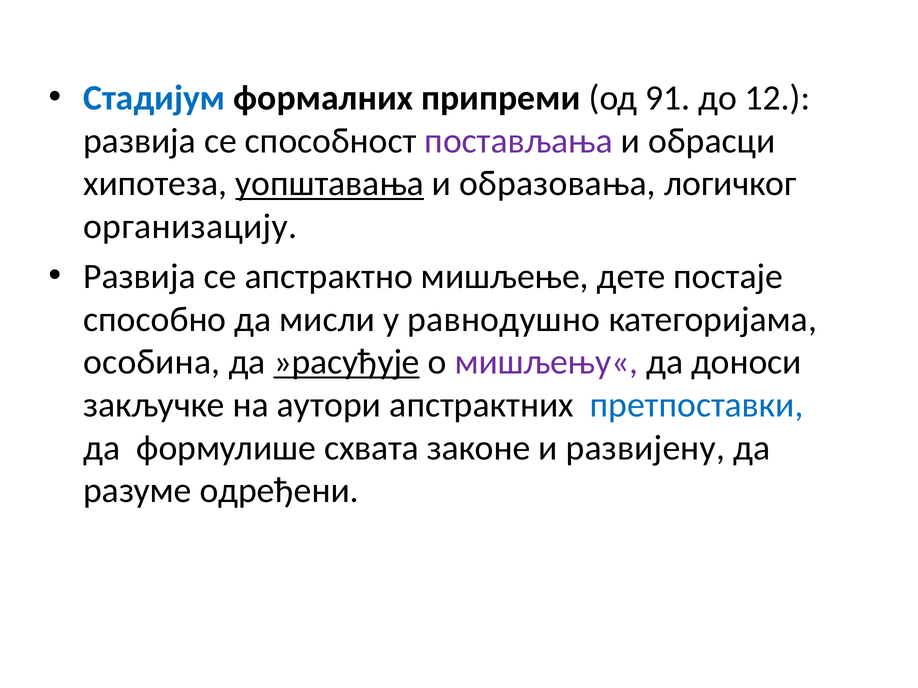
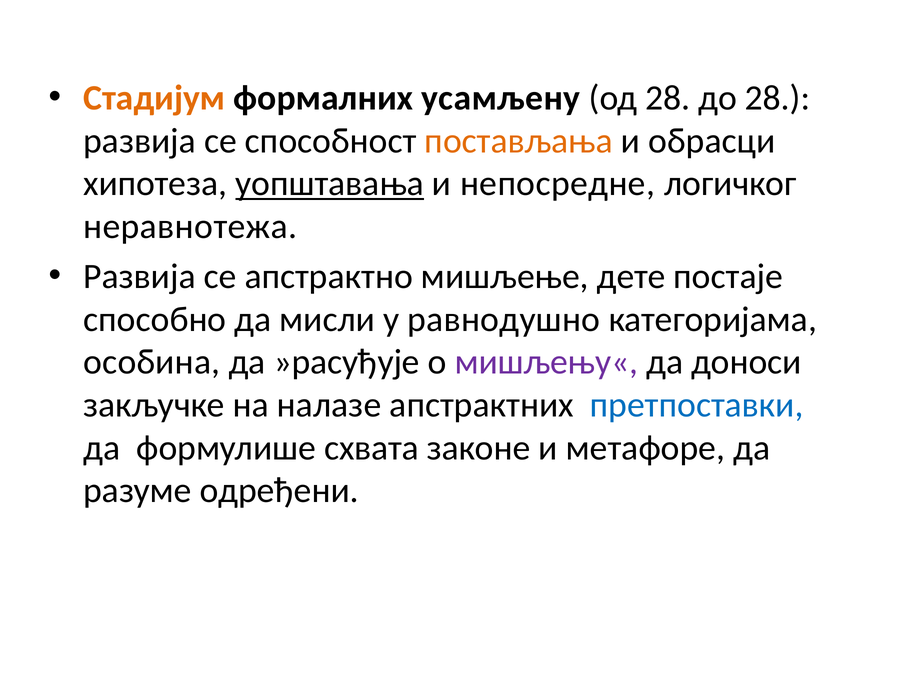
Стадијум colour: blue -> orange (154, 98)
припреми: припреми -> усамљену (501, 98)
од 91: 91 -> 28 (668, 98)
до 12: 12 -> 28 (778, 98)
постављања colour: purple -> orange (519, 141)
образовања: образовања -> непосредне (558, 184)
организацију: организацију -> неравнотежа (190, 227)
»расуђује underline: present -> none (347, 362)
аутори: аутори -> налазе (329, 405)
развијену: развијену -> метафоре (645, 448)
